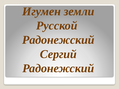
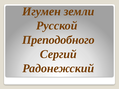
Радонежский: Радонежский -> Преподобного (58, 40)
